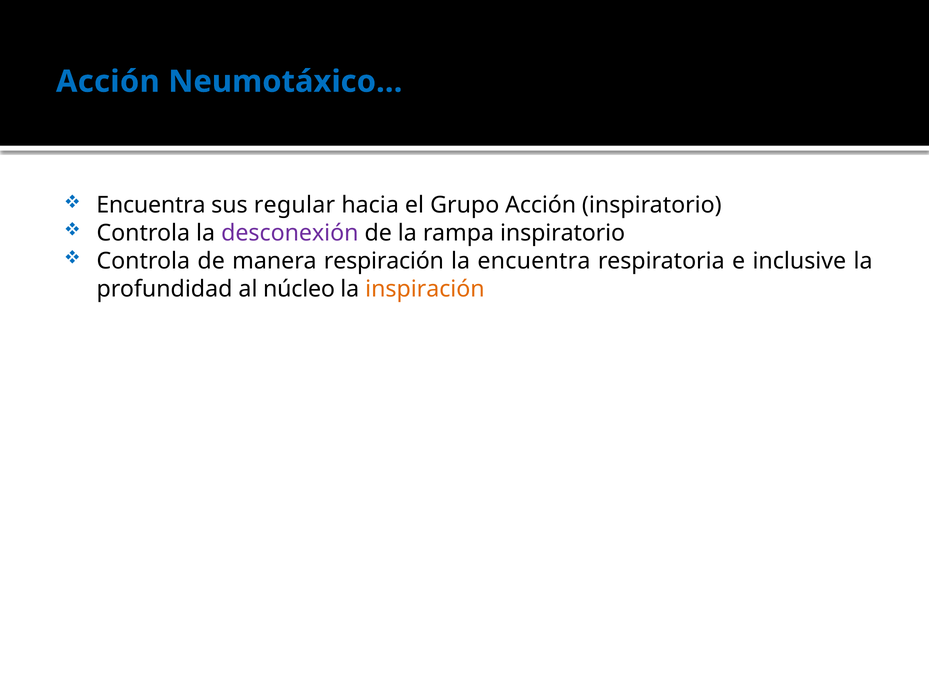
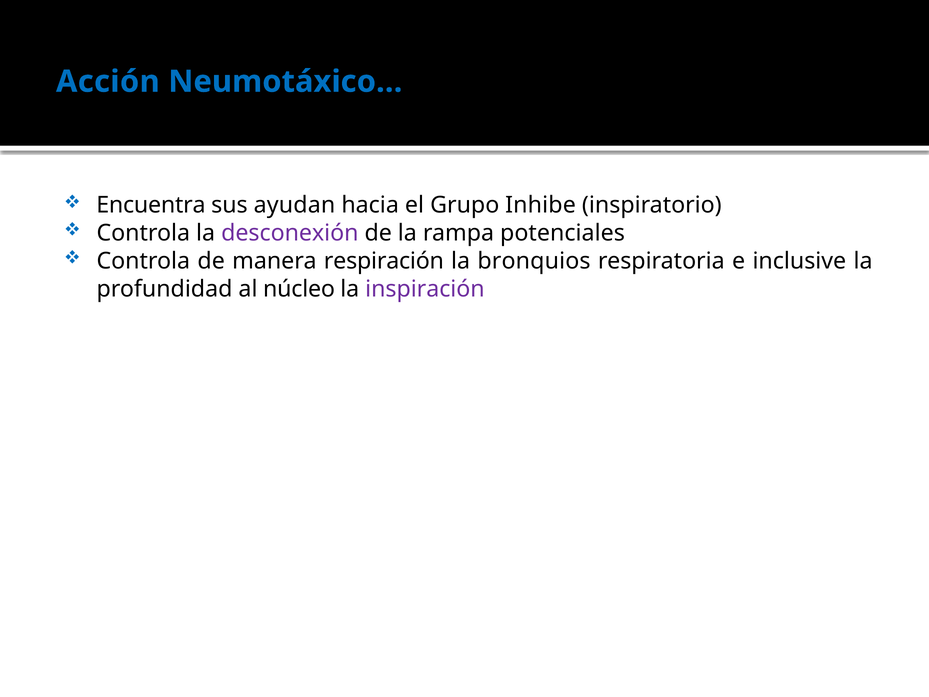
regular: regular -> ayudan (294, 205)
Grupo Acción: Acción -> Inhibe (541, 205)
rampa inspiratorio: inspiratorio -> potenciales (563, 233)
la encuentra: encuentra -> bronquios (534, 261)
inspiración colour: orange -> purple (425, 289)
